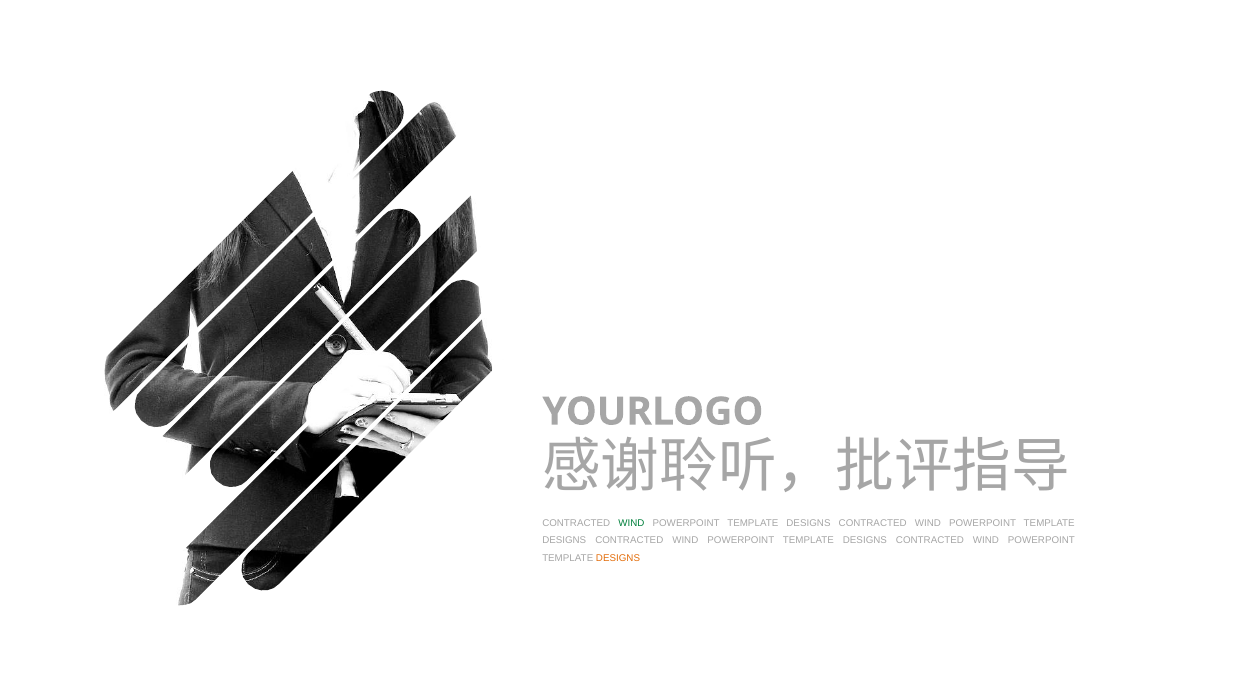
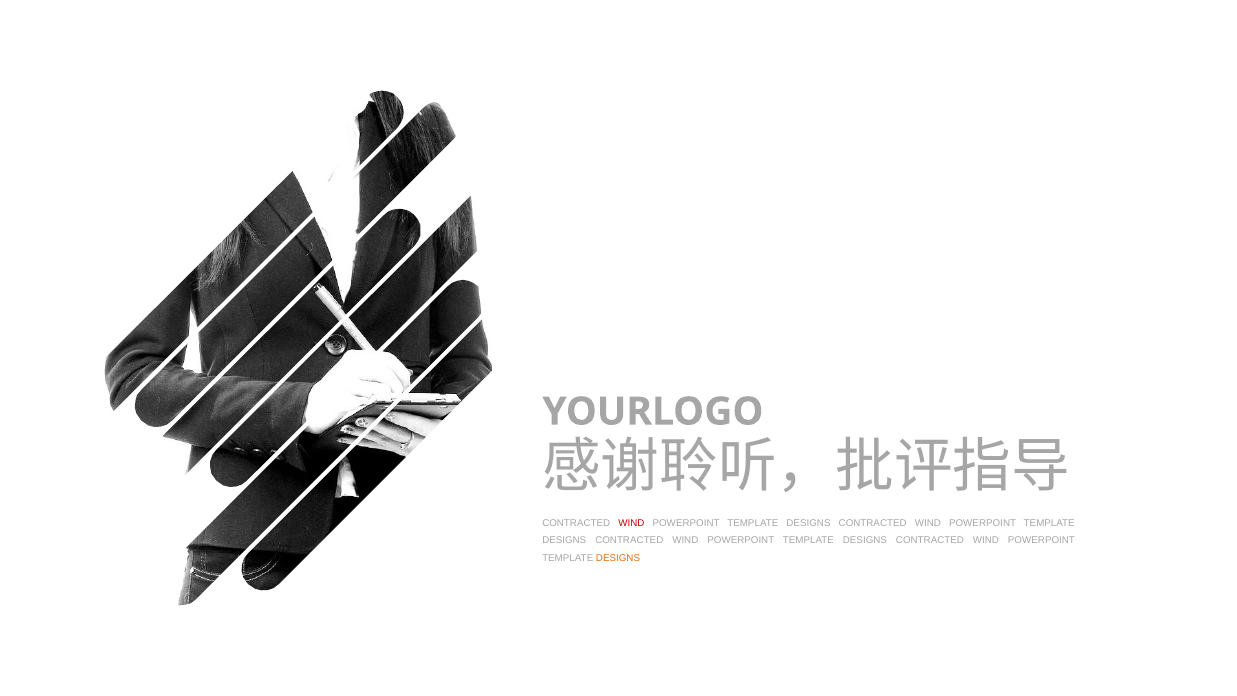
WIND colour: green -> red (631, 523)
